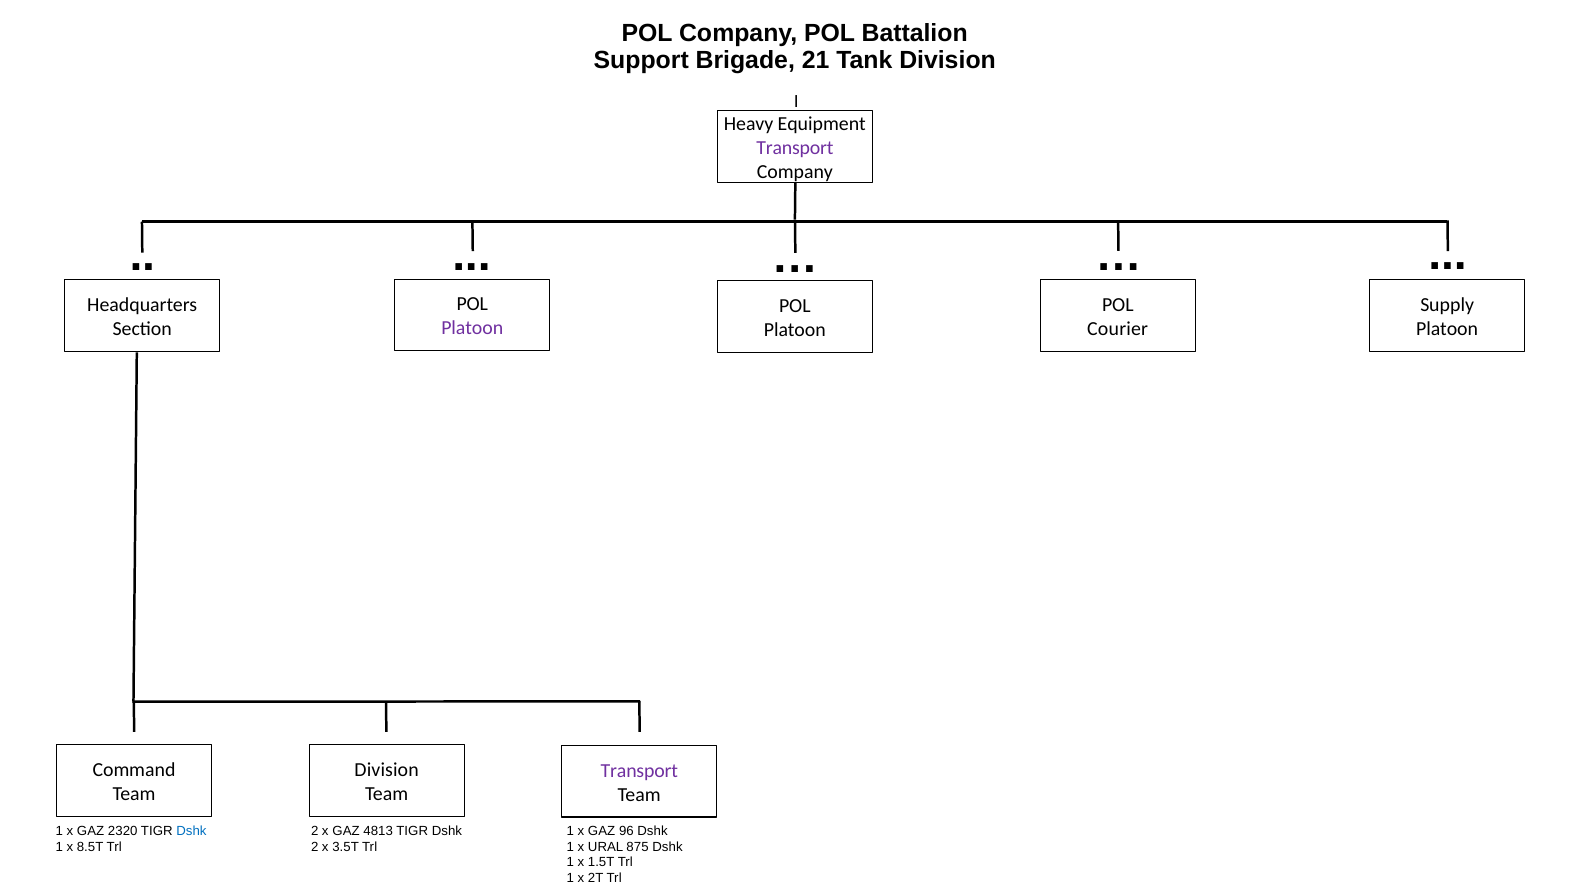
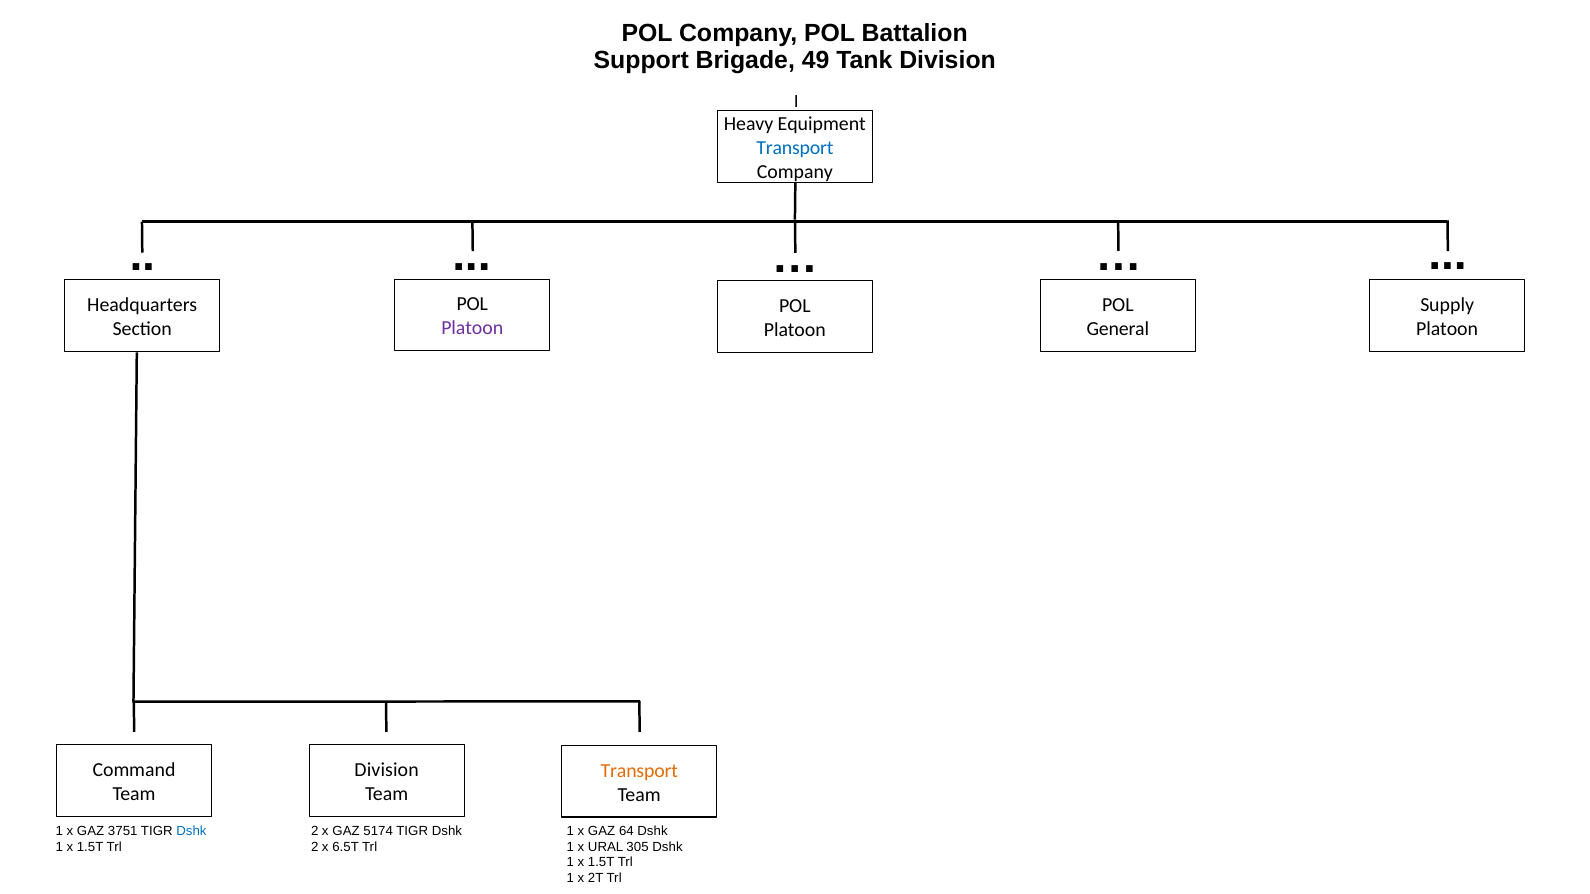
21: 21 -> 49 (816, 60)
Transport colour: purple -> blue (795, 148)
Courier: Courier -> General (1118, 329)
Transport colour: purple -> orange (639, 771)
2320: 2320 -> 3751 (123, 831)
4813: 4813 -> 5174 (378, 831)
96: 96 -> 64 (626, 831)
8.5T: 8.5T -> 1.5T (90, 847)
3.5T: 3.5T -> 6.5T (346, 847)
875: 875 -> 305 (638, 847)
